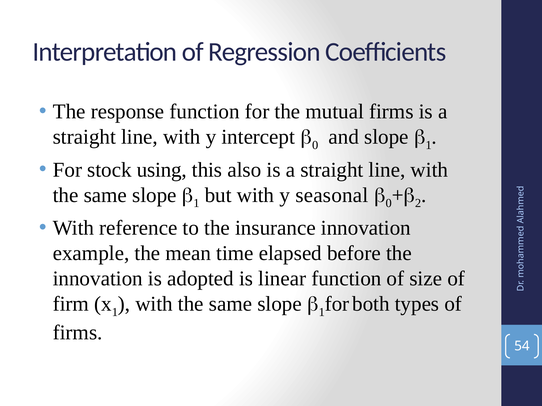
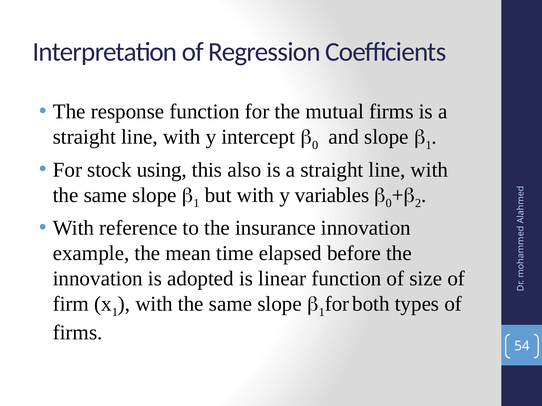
seasonal: seasonal -> variables (332, 195)
